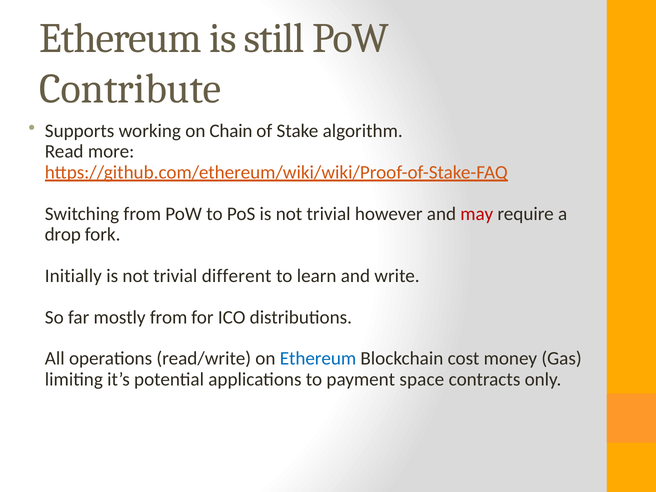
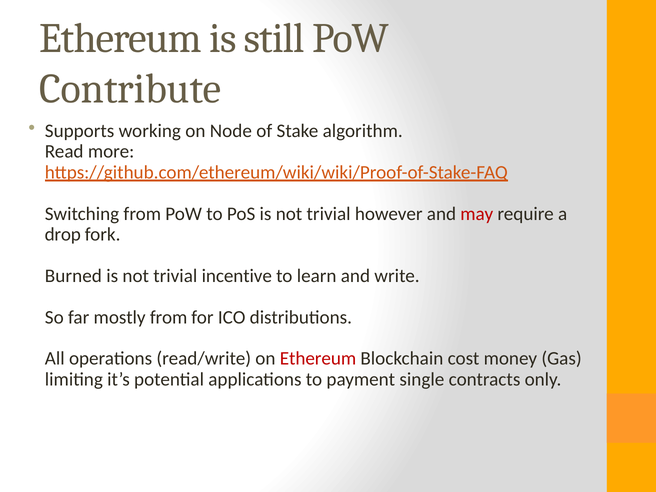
Chain: Chain -> Node (231, 131)
Initially: Initially -> Burned (73, 276)
different: different -> incentive (237, 276)
Ethereum colour: blue -> red (318, 359)
space: space -> single (422, 379)
